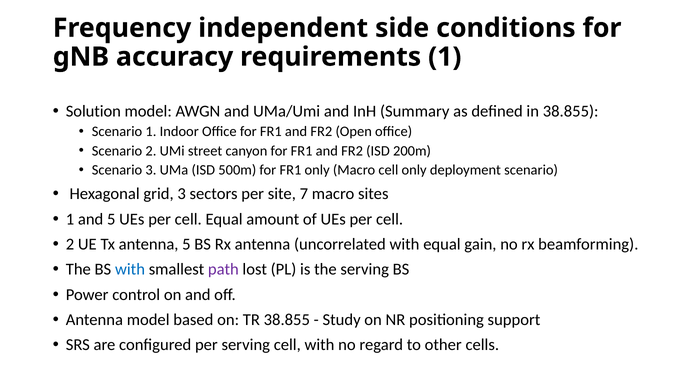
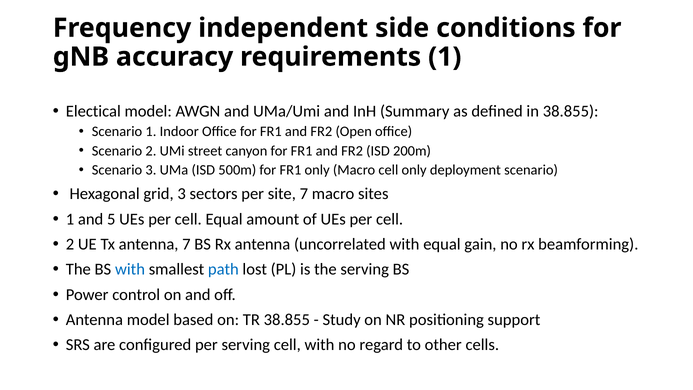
Solution: Solution -> Electical (93, 111)
antenna 5: 5 -> 7 (186, 244)
path colour: purple -> blue (223, 269)
